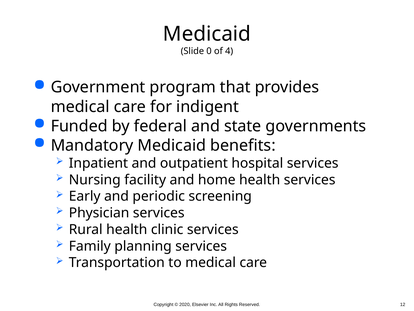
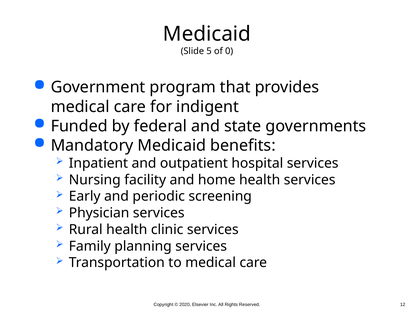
0: 0 -> 5 (209, 51)
4: 4 -> 0 (229, 51)
